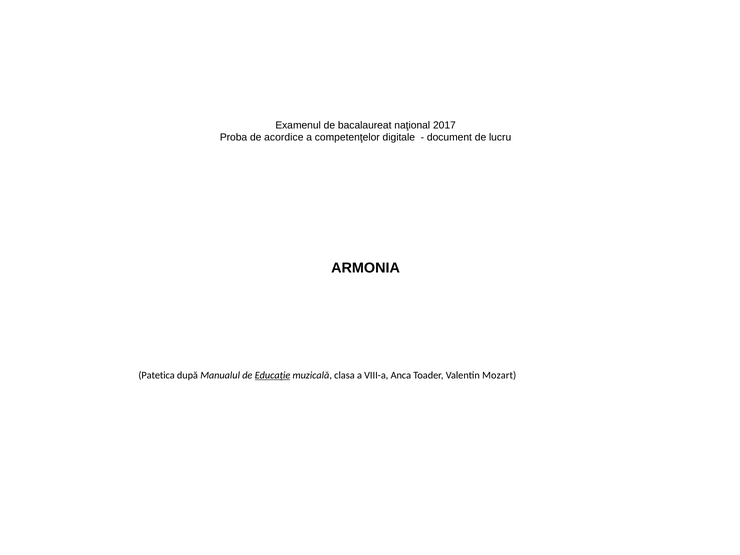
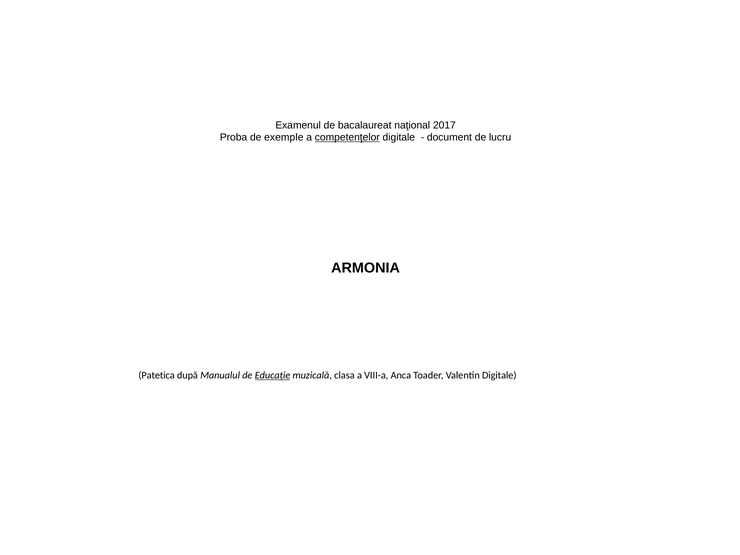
acordice: acordice -> exemple (284, 137)
competenţelor underline: none -> present (347, 137)
Valentin Mozart: Mozart -> Digitale (499, 375)
